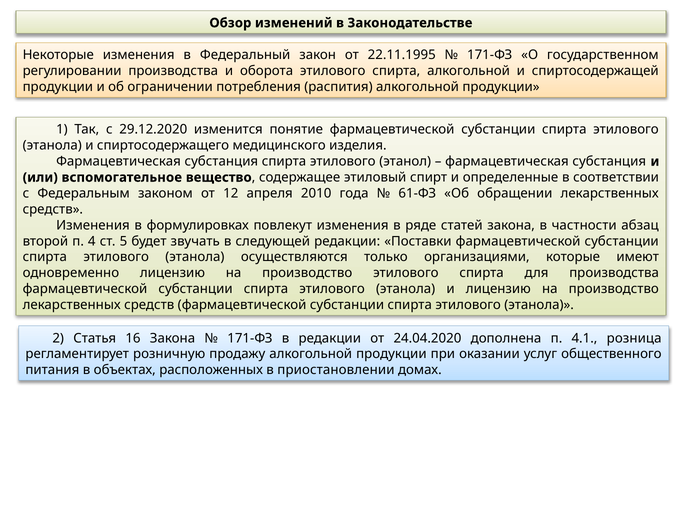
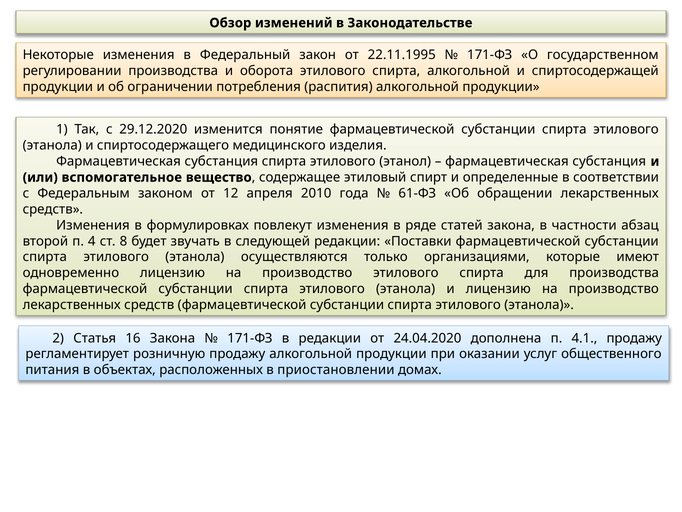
5: 5 -> 8 (124, 241)
4.1 розница: розница -> продажу (634, 338)
